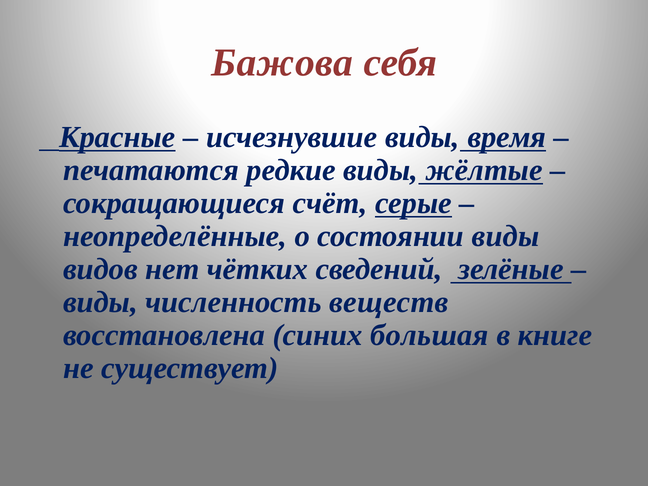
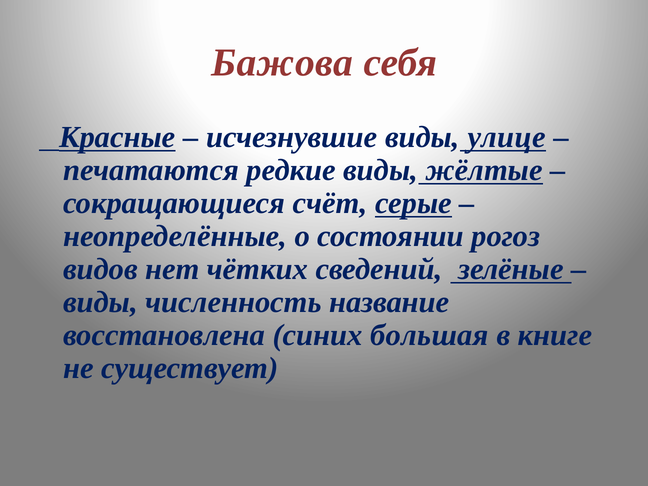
время: время -> улице (507, 137)
состоянии виды: виды -> рогоз (506, 236)
веществ: веществ -> название (389, 302)
